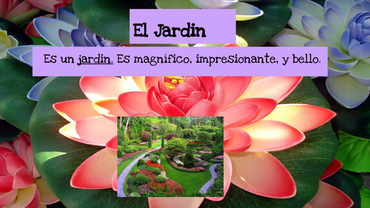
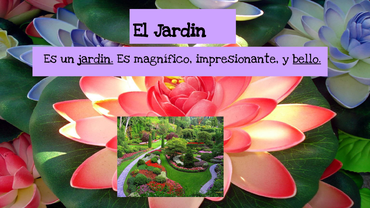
bello underline: none -> present (307, 59)
